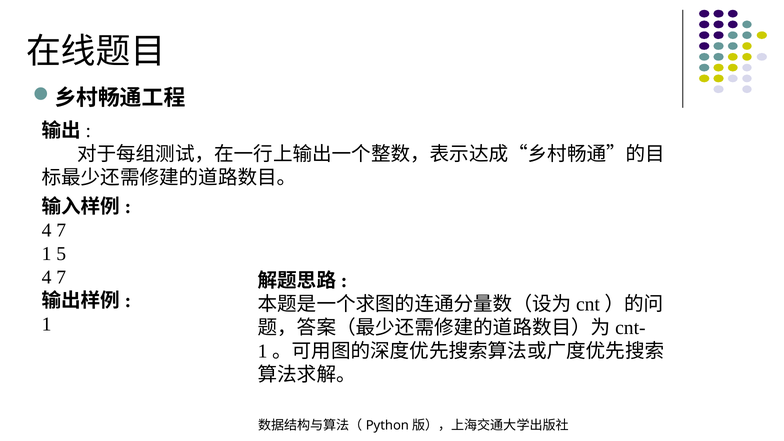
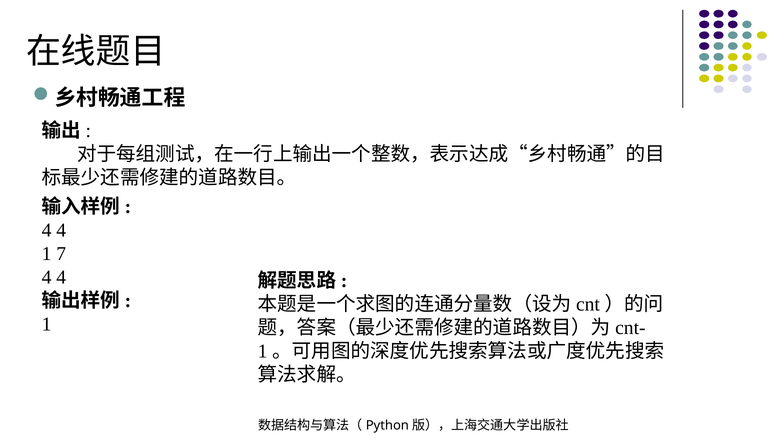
7: 7 -> 4 (61, 230)
5: 5 -> 7 (61, 254)
7: 7 -> 4 (61, 277)
